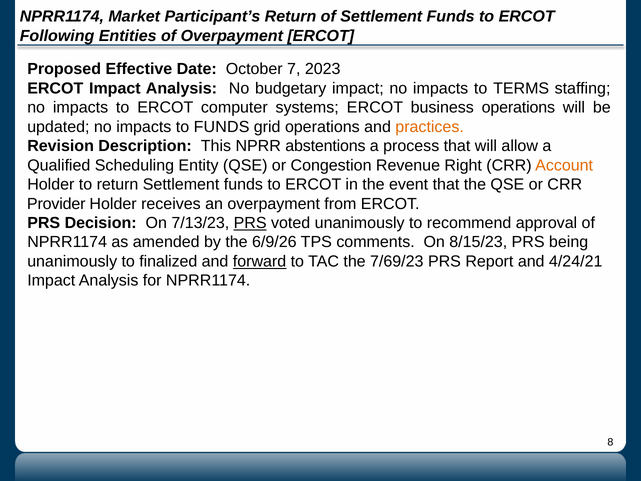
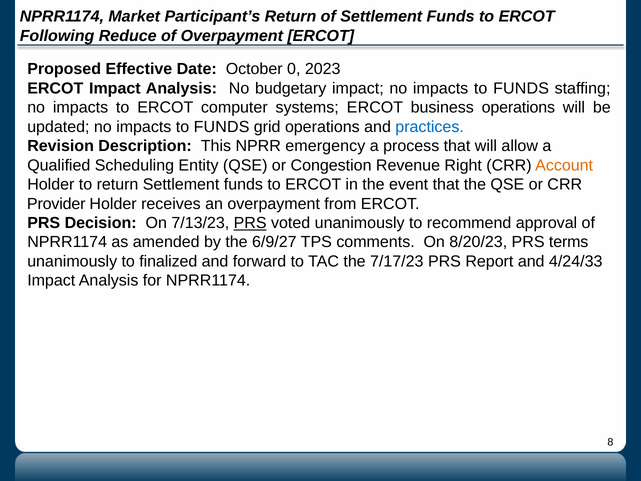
Entities: Entities -> Reduce (128, 36)
7: 7 -> 0 (294, 69)
TERMS: TERMS -> FUNDS (521, 88)
practices colour: orange -> blue (430, 127)
abstentions: abstentions -> emergency (325, 146)
6/9/26: 6/9/26 -> 6/9/27 (274, 242)
8/15/23: 8/15/23 -> 8/20/23 (478, 242)
being: being -> terms (569, 242)
forward underline: present -> none (260, 261)
7/69/23: 7/69/23 -> 7/17/23 (397, 261)
4/24/21: 4/24/21 -> 4/24/33 (576, 261)
